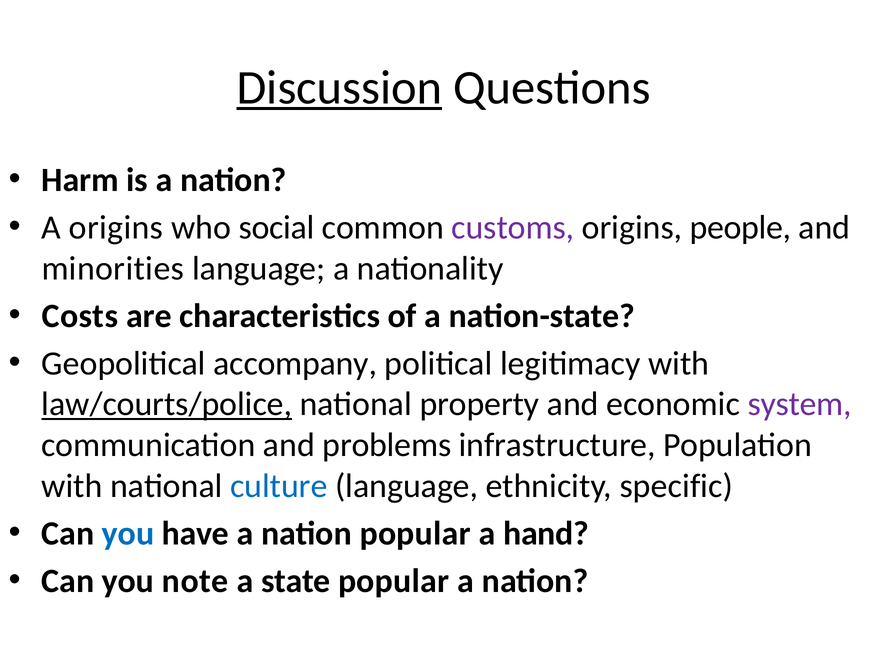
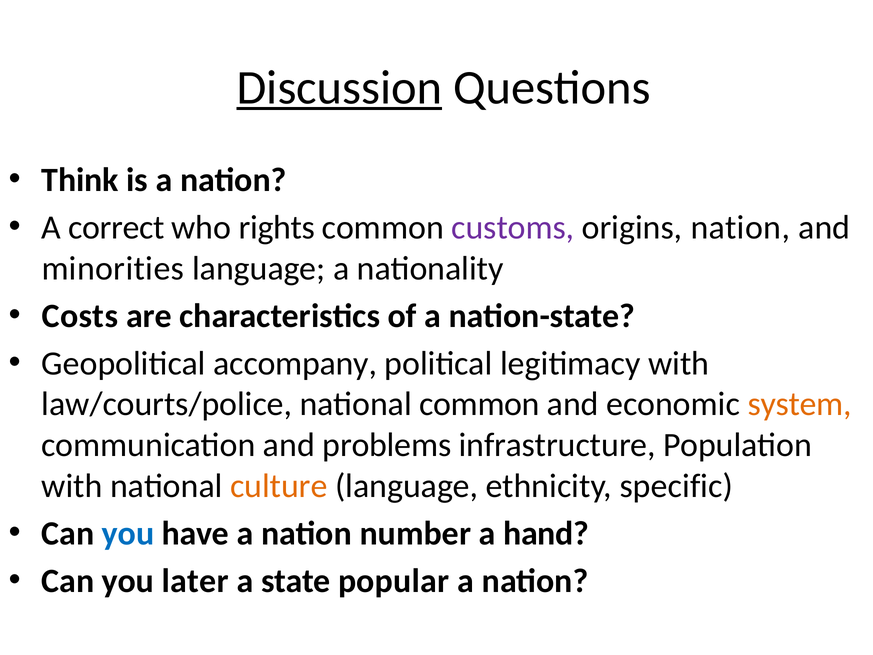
Harm: Harm -> Think (80, 180)
A origins: origins -> correct (116, 227)
social: social -> rights (277, 227)
origins people: people -> nation (740, 227)
law/courts/police underline: present -> none (167, 404)
national property: property -> common (480, 404)
system colour: purple -> orange (800, 404)
culture colour: blue -> orange (279, 486)
nation popular: popular -> number (415, 533)
note: note -> later (195, 581)
